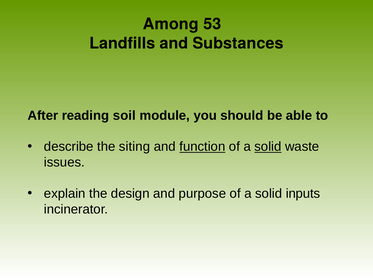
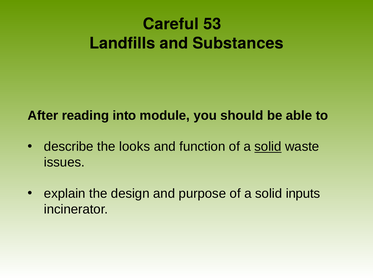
Among: Among -> Careful (171, 24)
soil: soil -> into (124, 115)
siting: siting -> looks (135, 147)
function underline: present -> none (202, 147)
